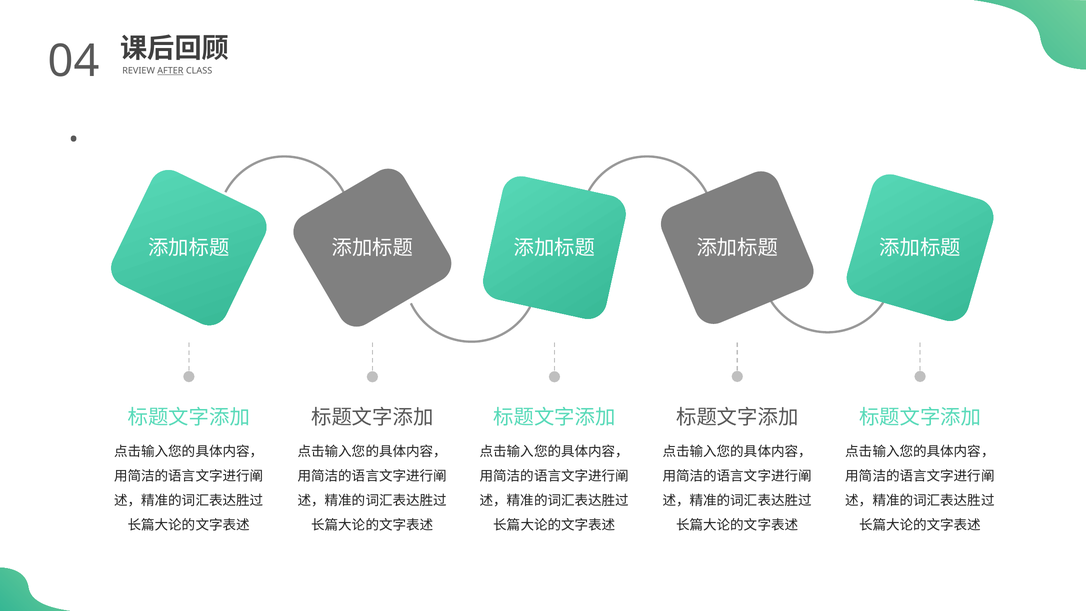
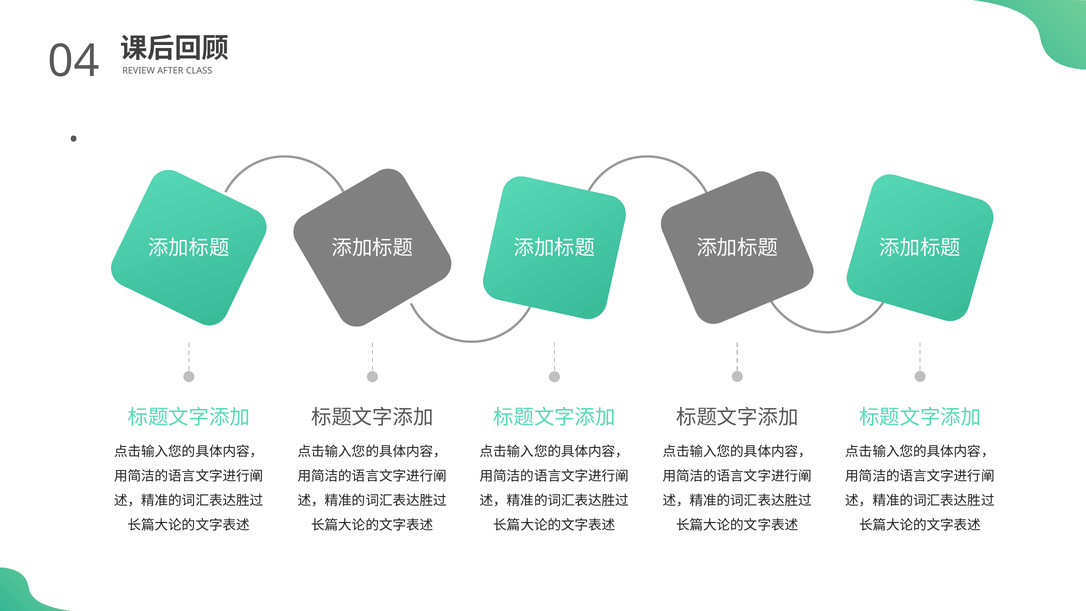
AFTER underline: present -> none (170, 71)
